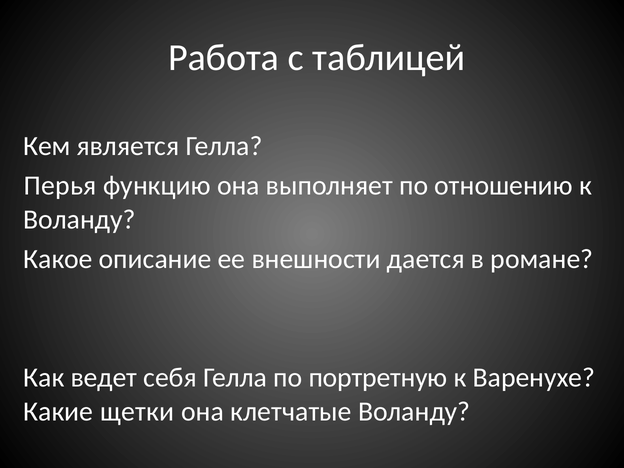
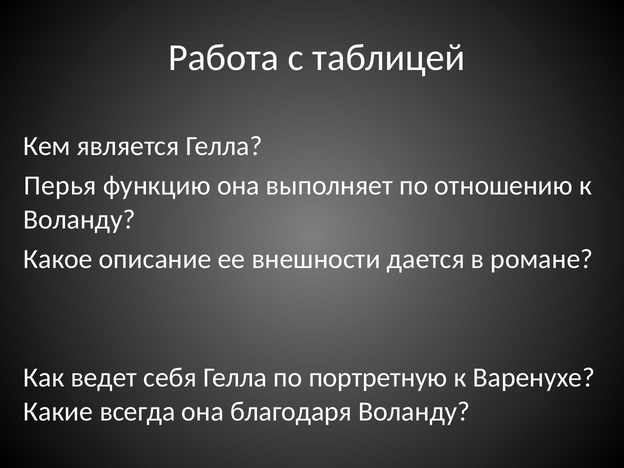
щетки: щетки -> всегда (137, 411)
клетчатые: клетчатые -> благодаря (291, 411)
